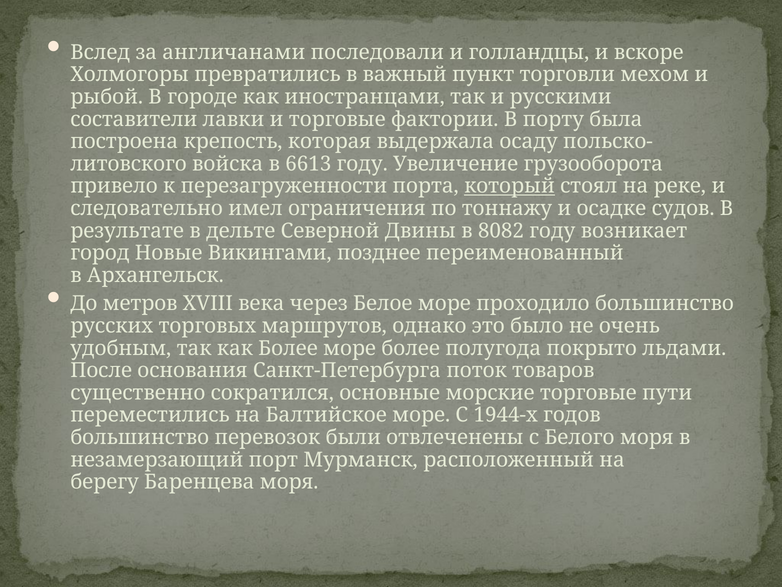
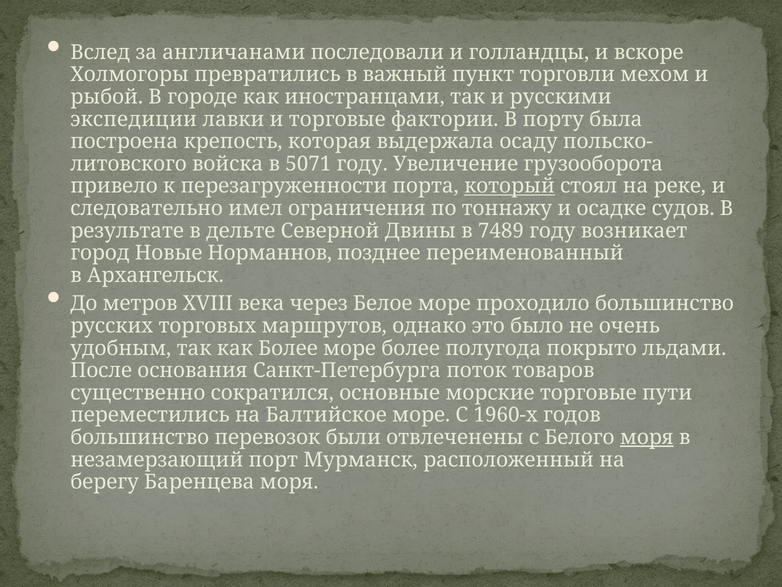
составители: составители -> экспедиции (134, 119)
6613: 6613 -> 5071 (308, 164)
8082: 8082 -> 7489 (501, 231)
Викингами: Викингами -> Норманнов (270, 253)
1944-х: 1944-х -> 1960-х (506, 415)
моря underline: none -> present (647, 437)
